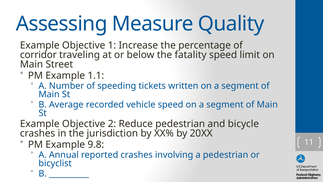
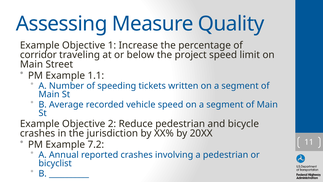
fatality: fatality -> project (191, 55)
9.8: 9.8 -> 7.2 (96, 144)
